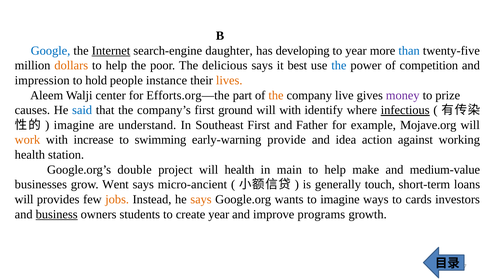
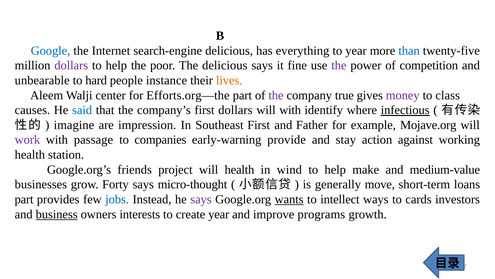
Internet underline: present -> none (111, 51)
search-engine daughter: daughter -> delicious (229, 51)
developing: developing -> everything (303, 51)
dollars colour: orange -> purple (71, 65)
best: best -> fine (297, 65)
the colour: blue -> purple (339, 65)
impression: impression -> unbearable (42, 80)
hold: hold -> hard (96, 80)
the colour: orange -> purple (276, 95)
live: live -> true (344, 95)
prize: prize -> class (448, 95)
first ground: ground -> dollars (235, 110)
understand: understand -> impression (147, 125)
work colour: orange -> purple (27, 140)
increase: increase -> passage (94, 140)
swimming: swimming -> companies (160, 140)
idea: idea -> stay (346, 140)
double: double -> friends (135, 169)
main: main -> wind (289, 169)
Went: Went -> Forty (115, 184)
micro-ancient: micro-ancient -> micro-thought (193, 184)
touch: touch -> move (380, 184)
will: will -> part (24, 199)
jobs colour: orange -> blue (117, 199)
says colour: orange -> purple (201, 199)
wants underline: none -> present (289, 199)
to imagine: imagine -> intellect (340, 199)
students: students -> interests (140, 214)
